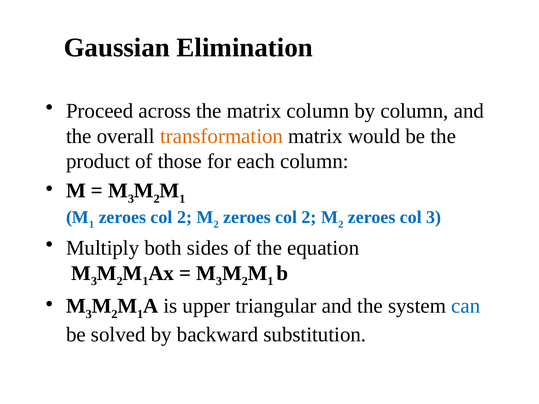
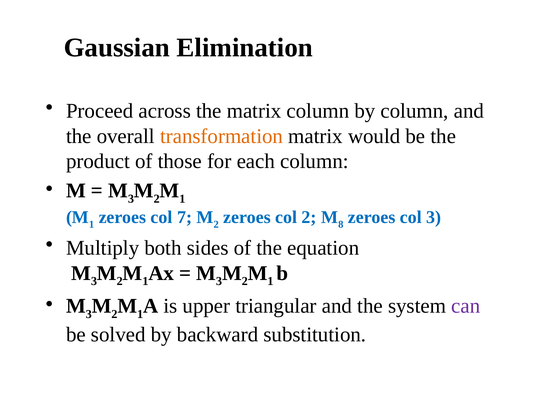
1 zeroes col 2: 2 -> 7 (185, 217)
2: 2 -> 8 (341, 224)
can colour: blue -> purple (466, 306)
